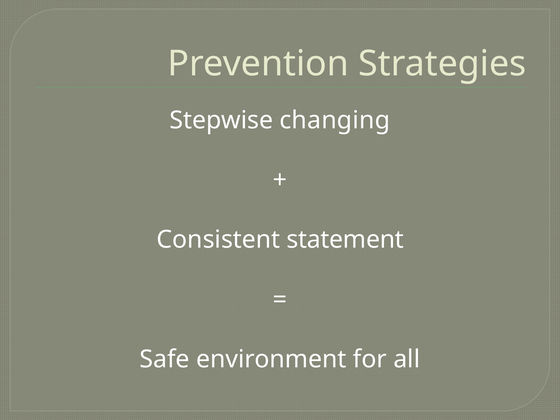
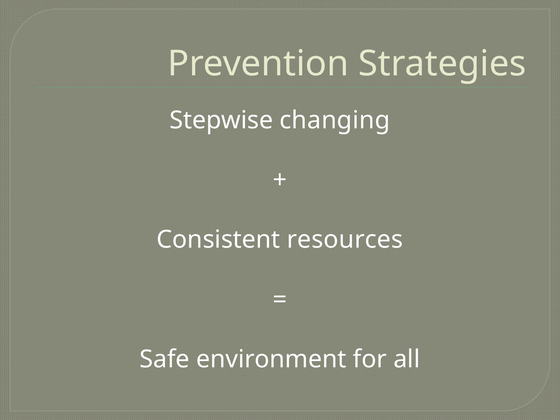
statement: statement -> resources (345, 240)
